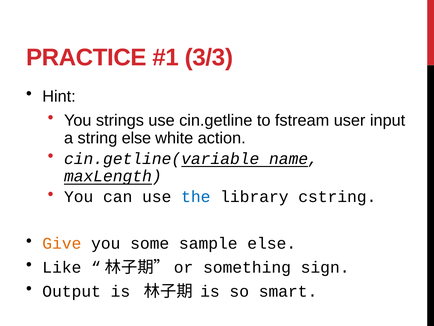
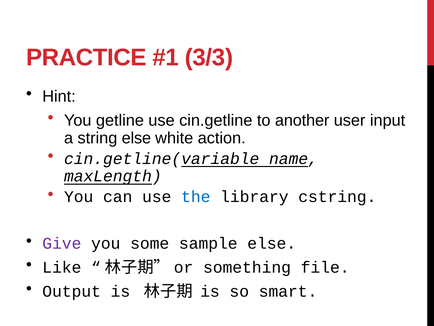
strings: strings -> getline (120, 120)
fstream: fstream -> another (302, 120)
Give colour: orange -> purple (62, 243)
sign: sign -> file (325, 267)
